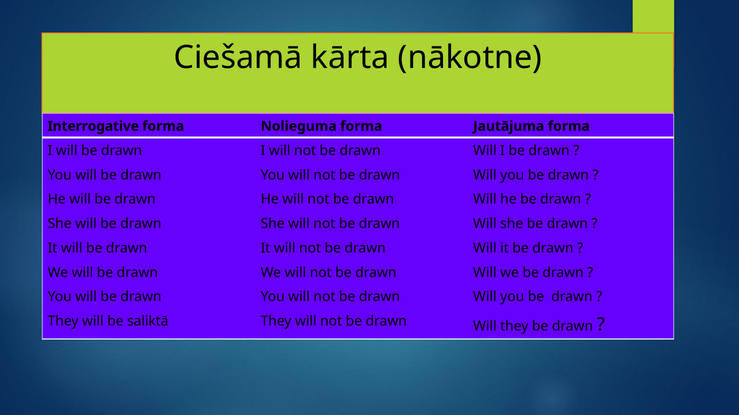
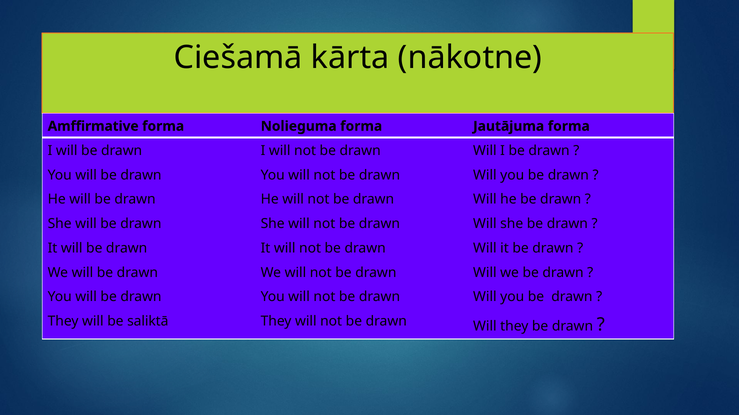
Interrogative: Interrogative -> Amffirmative (93, 126)
